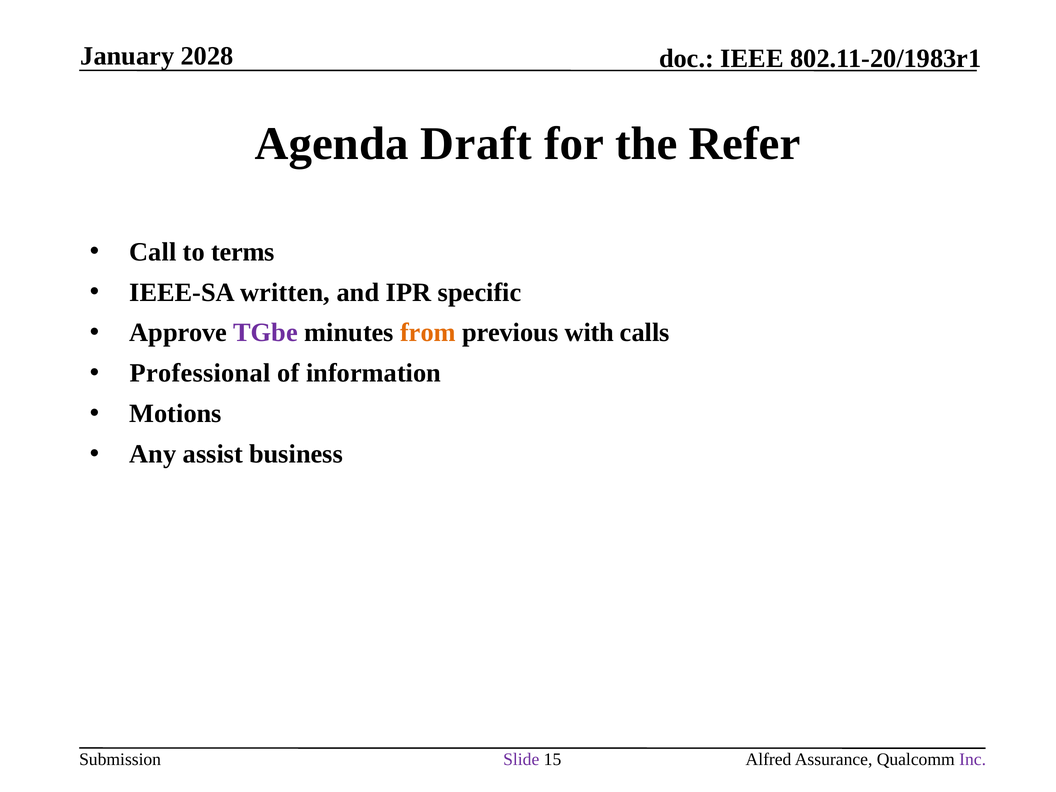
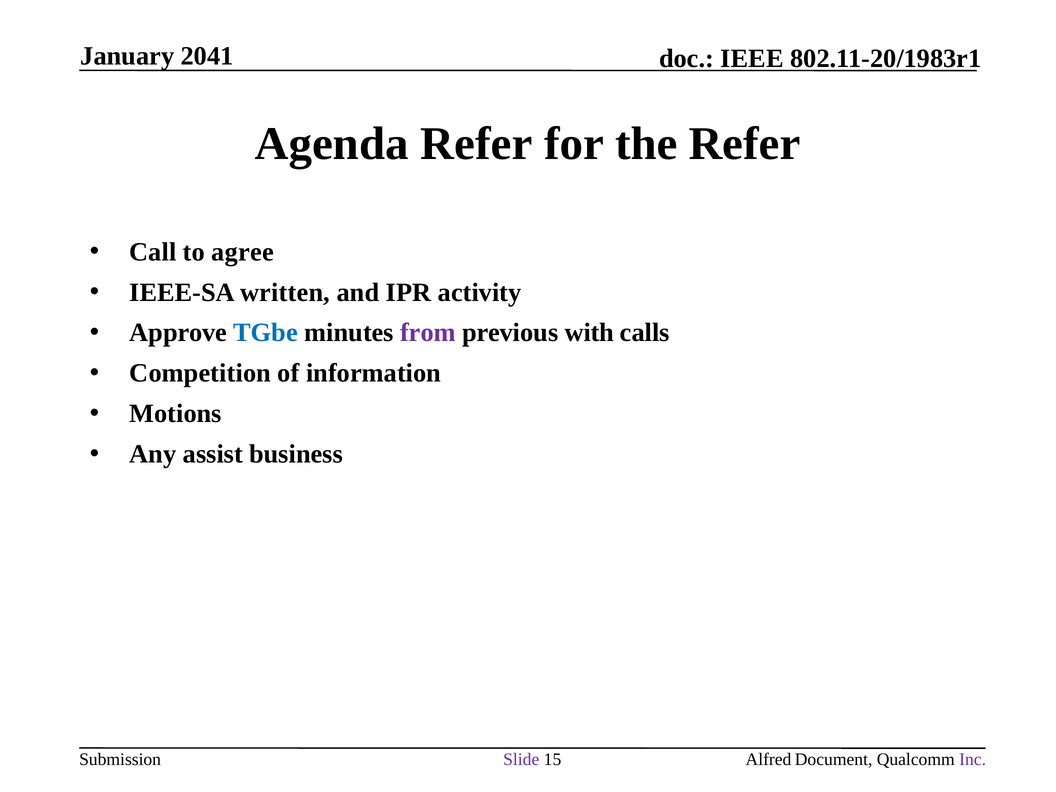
2028: 2028 -> 2041 (207, 56)
Agenda Draft: Draft -> Refer (476, 144)
terms: terms -> agree (243, 252)
specific: specific -> activity (480, 292)
TGbe colour: purple -> blue (266, 333)
from colour: orange -> purple (428, 333)
Professional: Professional -> Competition (200, 373)
Assurance: Assurance -> Document (834, 760)
